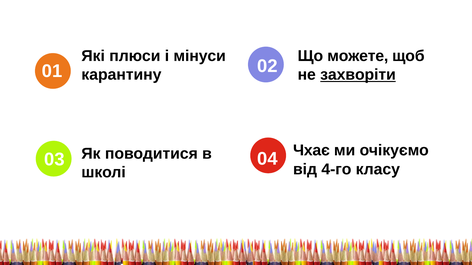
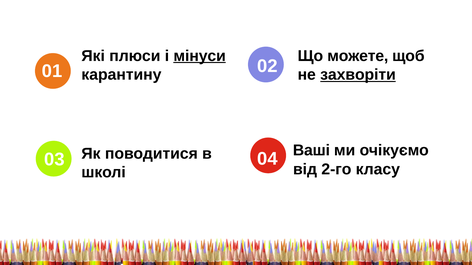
мінуси underline: none -> present (200, 56)
Чхає: Чхає -> Ваші (311, 151)
4-го: 4-го -> 2-го (336, 170)
